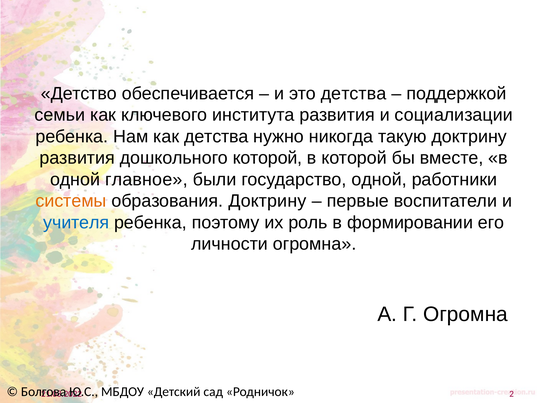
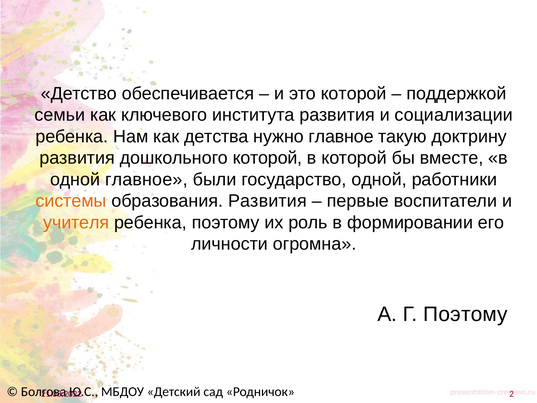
это детства: детства -> которой (354, 93)
нужно никогда: никогда -> главное (341, 136)
образования Доктрину: Доктрину -> Развития (267, 201)
учителя colour: blue -> orange (76, 222)
Г Огромна: Огромна -> Поэтому (465, 314)
